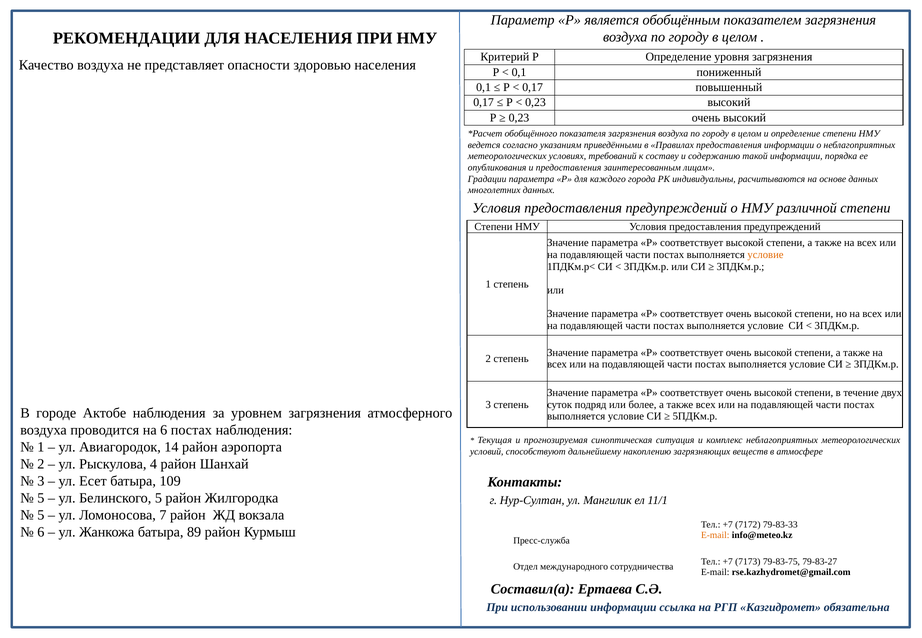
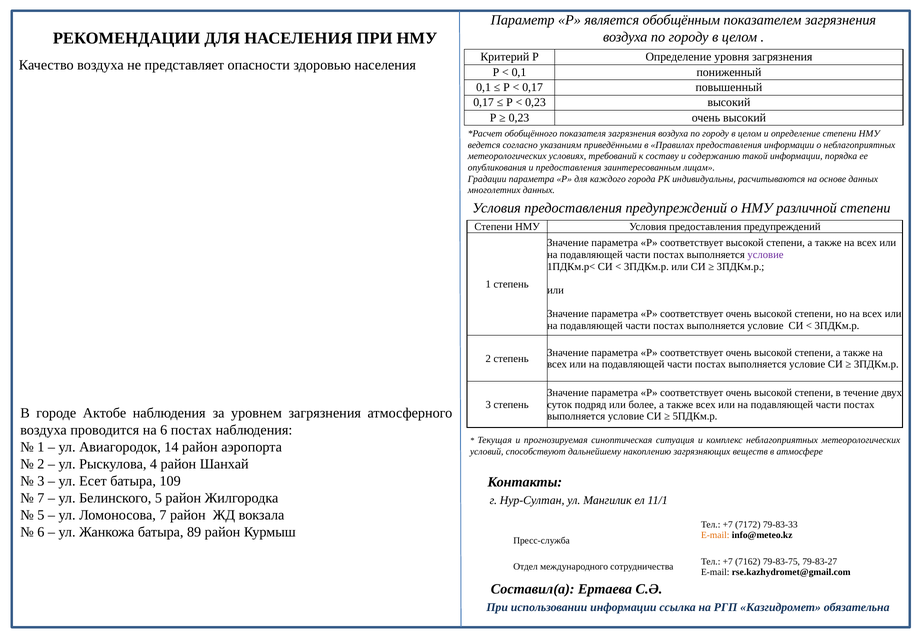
условие colour: orange -> purple (765, 255)
5: 5 -> 7 (41, 498)
7173: 7173 -> 7162 (748, 562)
